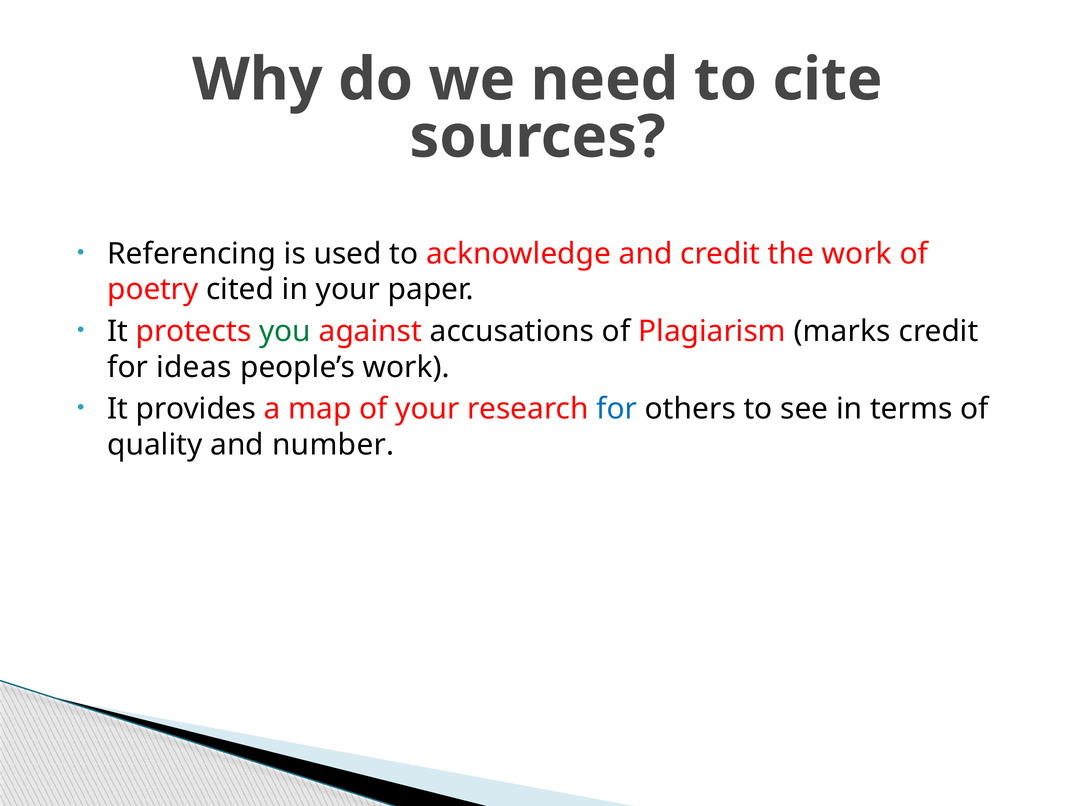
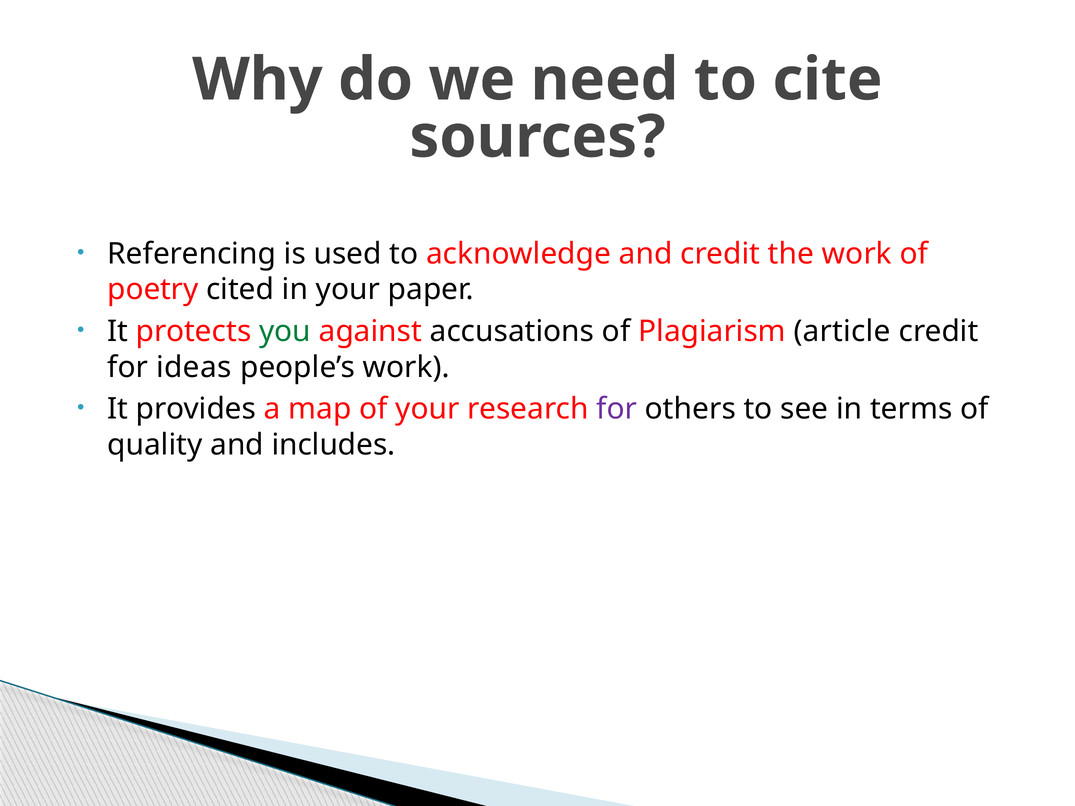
marks: marks -> article (842, 332)
for colour: blue -> purple (617, 409)
number: number -> includes (333, 445)
